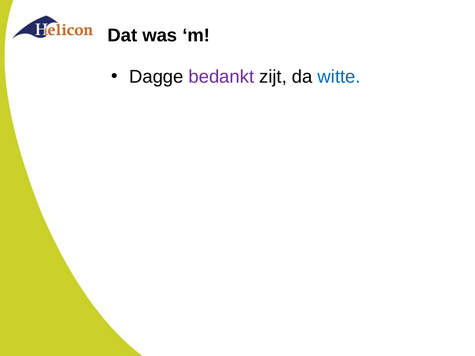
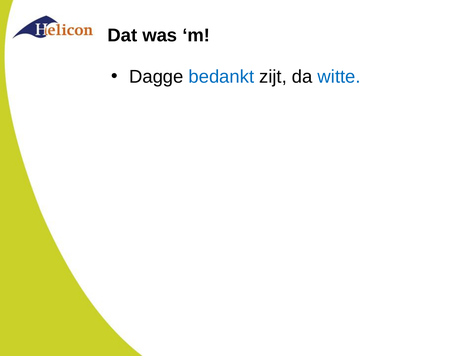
bedankt colour: purple -> blue (221, 77)
